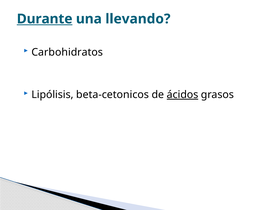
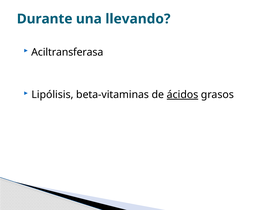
Durante underline: present -> none (45, 19)
Carbohidratos: Carbohidratos -> Aciltransferasa (67, 52)
beta-cetonicos: beta-cetonicos -> beta-vitaminas (113, 95)
